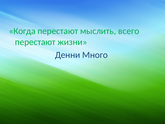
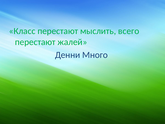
Когда: Когда -> Класс (22, 31)
жизни: жизни -> жалей (72, 42)
